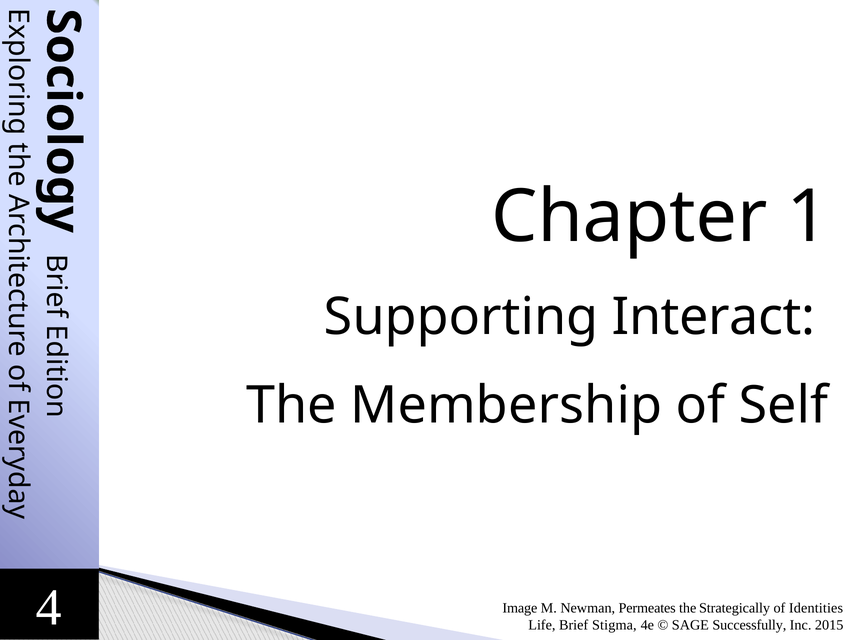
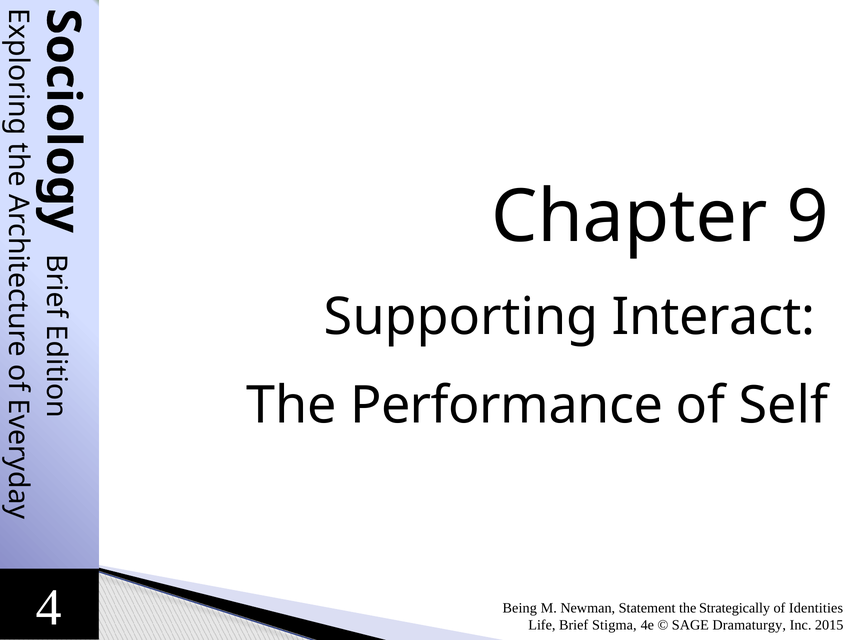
1: 1 -> 9 (808, 217)
Membership: Membership -> Performance (507, 405)
Image: Image -> Being (520, 608)
Permeates: Permeates -> Statement (647, 608)
Successfully: Successfully -> Dramaturgy (749, 625)
